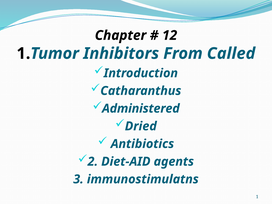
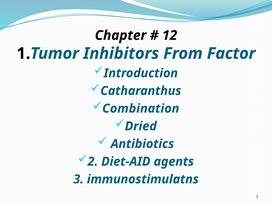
Called: Called -> Factor (231, 53)
Administered: Administered -> Combination (141, 109)
